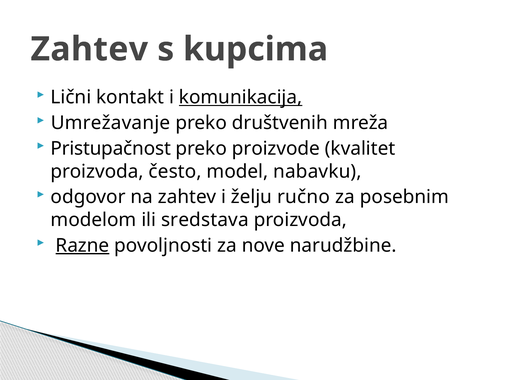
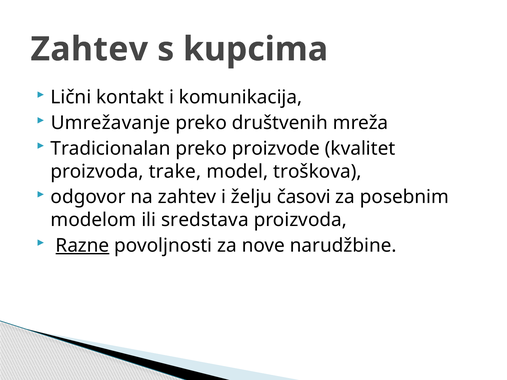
komunikacija underline: present -> none (241, 97)
Pristupačnost: Pristupačnost -> Tradicionalan (111, 149)
često: često -> trake (175, 172)
nabavku: nabavku -> troškova (317, 172)
ručno: ručno -> časovi (304, 197)
